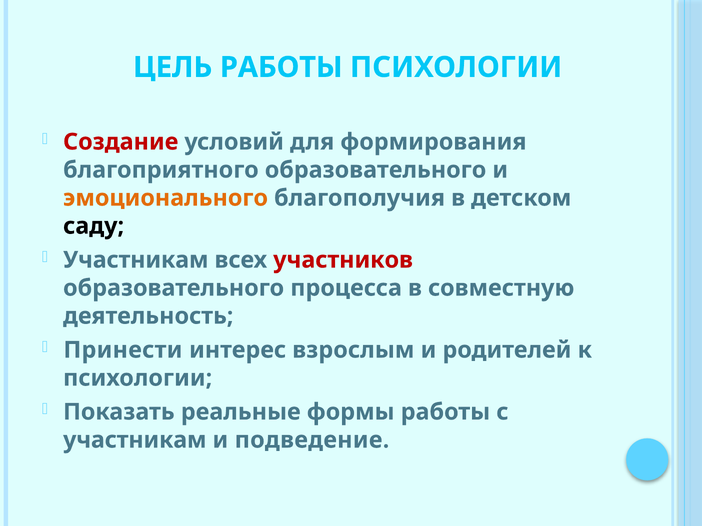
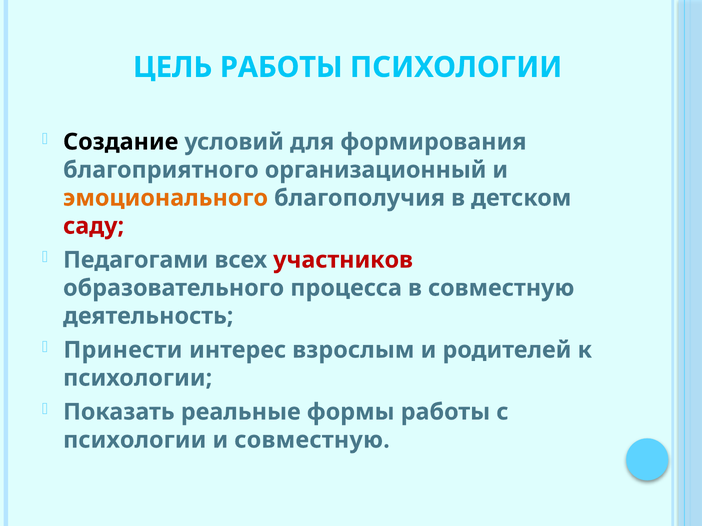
Создание colour: red -> black (121, 142)
благоприятного образовательного: образовательного -> организационный (376, 170)
саду colour: black -> red (94, 226)
Участникам: Участникам -> Педагогами (136, 260)
участникам: участникам -> психологии (135, 440)
и подведение: подведение -> совместную (312, 440)
